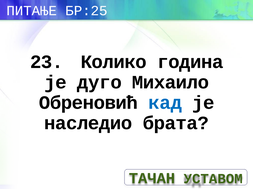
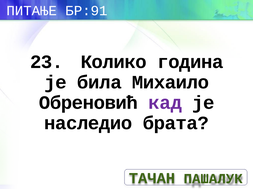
БР:25: БР:25 -> БР:91 (86, 11)
дуго: дуго -> била (99, 83)
кад colour: blue -> purple (165, 103)
УСТАВОМ: УСТАВОМ -> ПАШАЛУК (213, 179)
